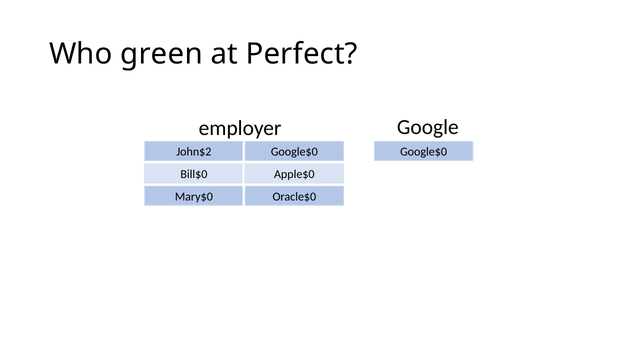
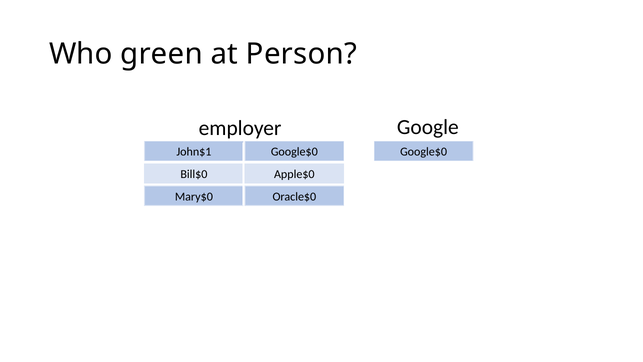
Perfect: Perfect -> Person (302, 54)
John$2: John$2 -> John$1 (194, 152)
